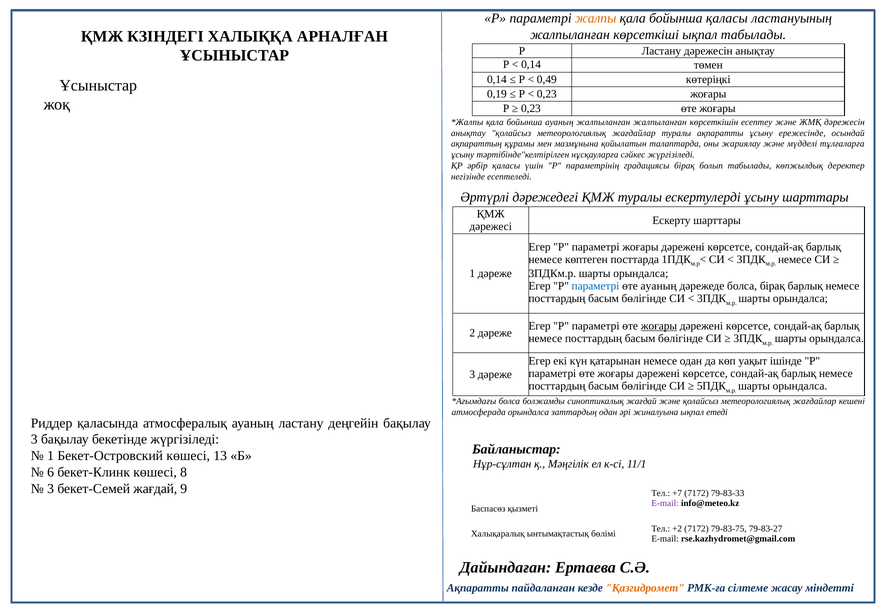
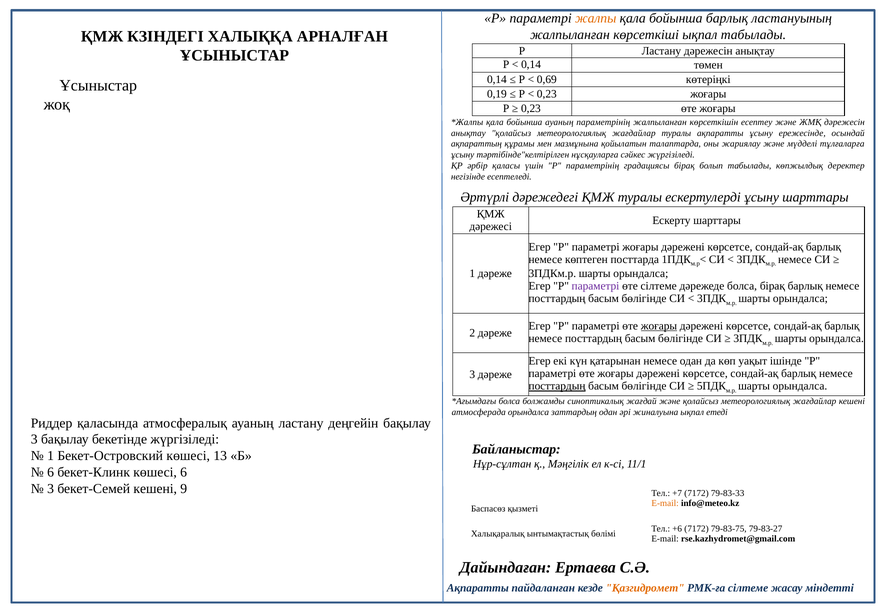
бойынша қаласы: қаласы -> барлық (727, 18)
0,49: 0,49 -> 0,69 (547, 79)
ауаның жалпыланған: жалпыланған -> параметрінің (603, 122)
параметрі colour: blue -> purple (595, 286)
өте ауаның: ауаның -> сілтеме (659, 286)
посттардың underline: none -> present (557, 386)
көшесі 8: 8 -> 6 (184, 472)
бекет-Семей жағдай: жағдай -> кешені (155, 489)
E-mail colour: purple -> orange (665, 504)
+2: +2 -> +6 (677, 529)
